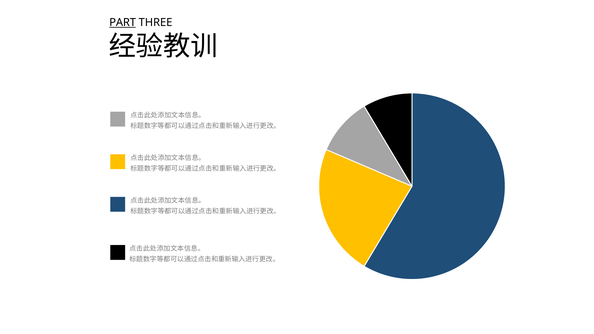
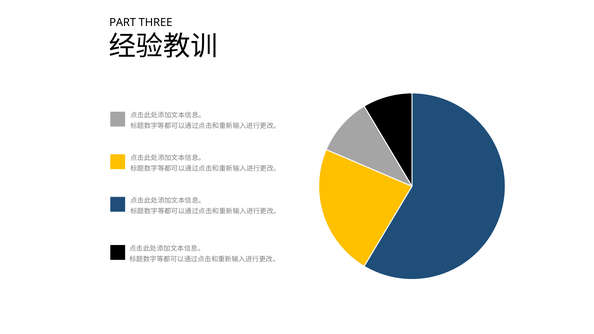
PART underline: present -> none (123, 23)
